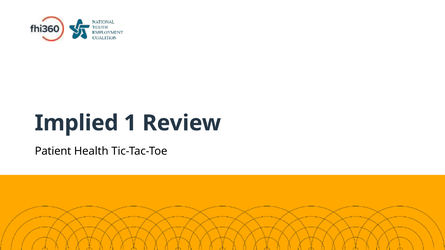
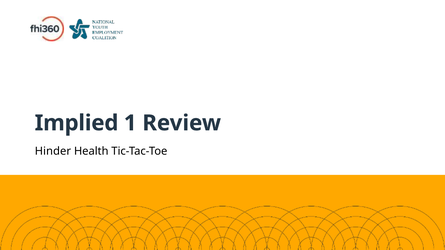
Patient: Patient -> Hinder (53, 151)
